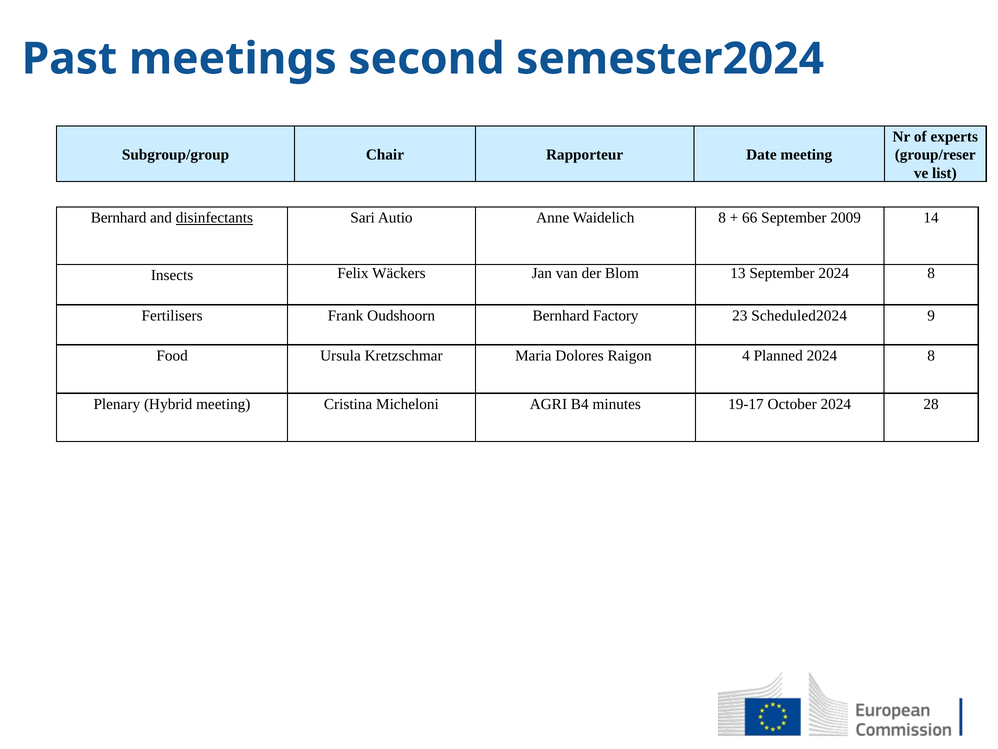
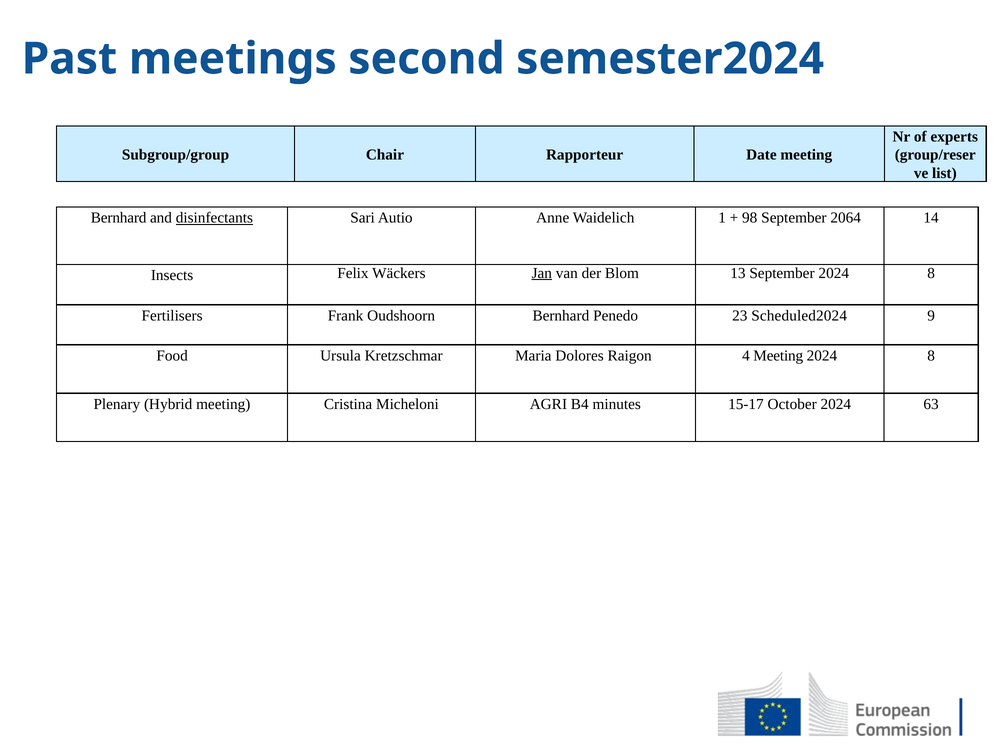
Waidelich 8: 8 -> 1 (722, 218)
66: 66 -> 98 (750, 218)
2009: 2009 -> 2064 (846, 218)
Jan underline: none -> present (542, 273)
Factory: Factory -> Penedo (616, 315)
4 Planned: Planned -> Meeting (778, 355)
19-17: 19-17 -> 15-17 (746, 404)
28: 28 -> 63 (931, 404)
